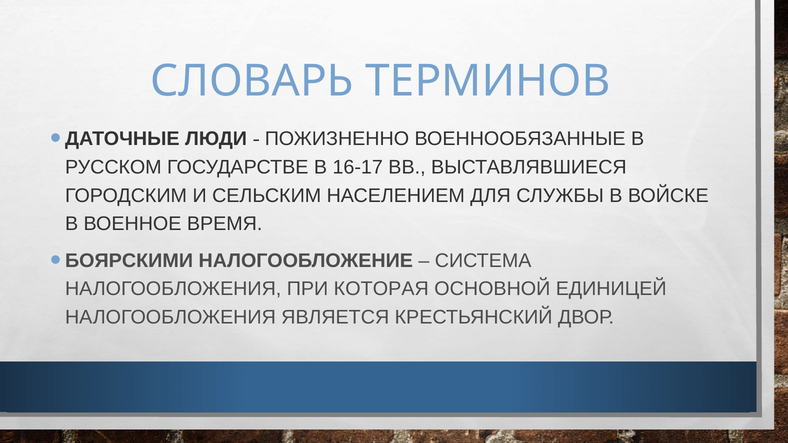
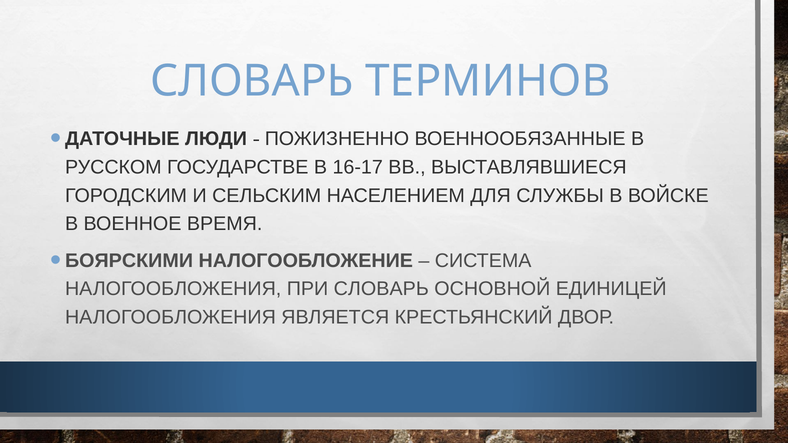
ПРИ КОТОРАЯ: КОТОРАЯ -> СЛОВАРЬ (381, 289)
